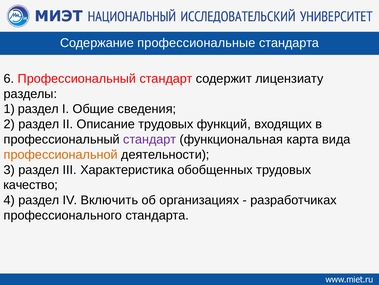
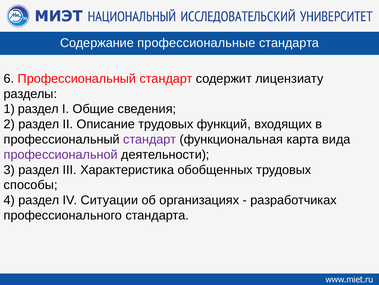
профессиональной colour: orange -> purple (61, 154)
качество: качество -> способы (31, 185)
Включить: Включить -> Ситуации (109, 200)
